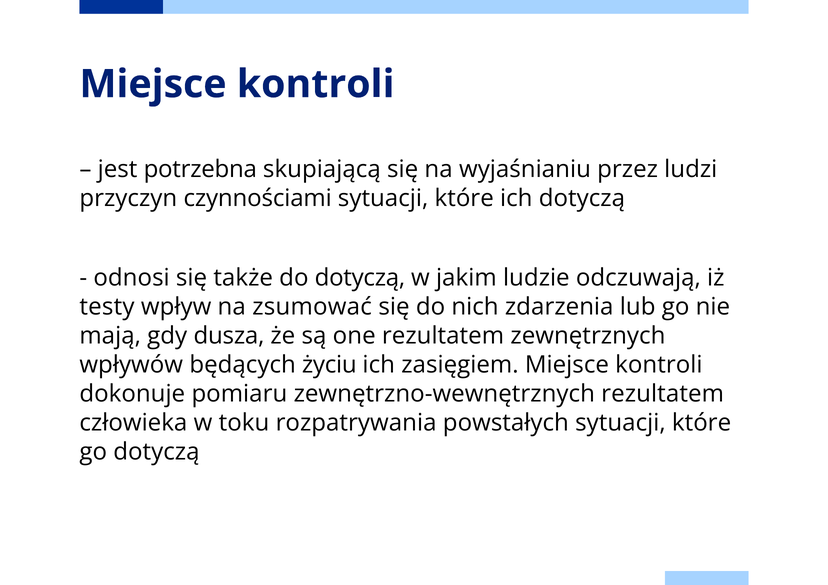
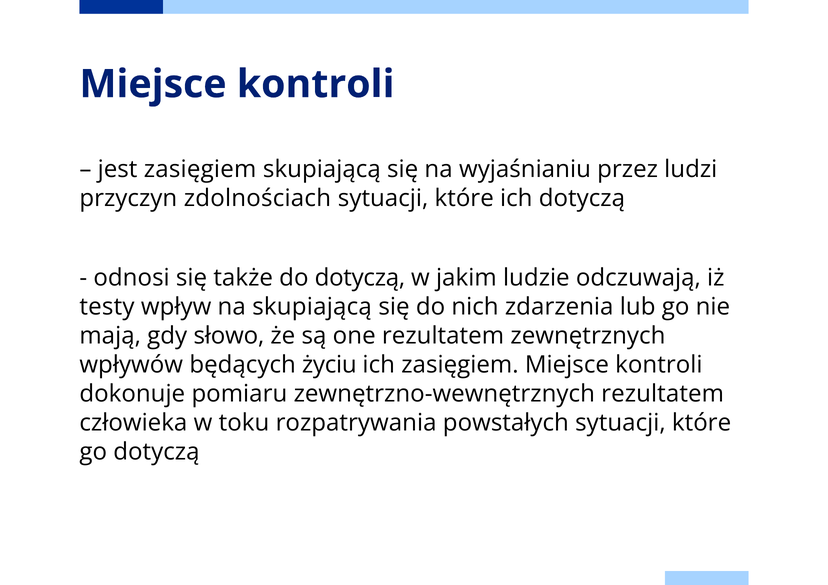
jest potrzebna: potrzebna -> zasięgiem (200, 170)
czynnościami: czynnościami -> zdolnościach (257, 199)
na zsumować: zsumować -> skupiającą (312, 307)
dusza: dusza -> słowo (229, 336)
